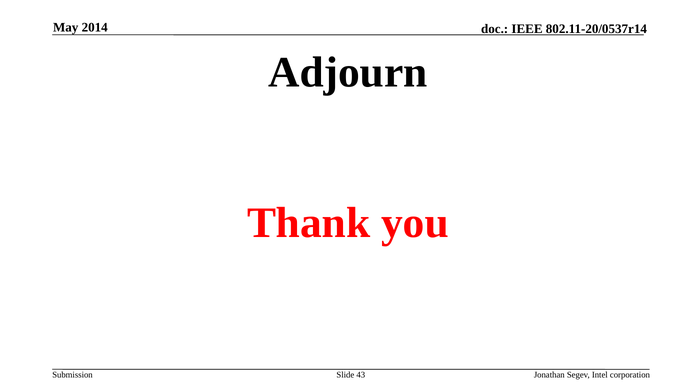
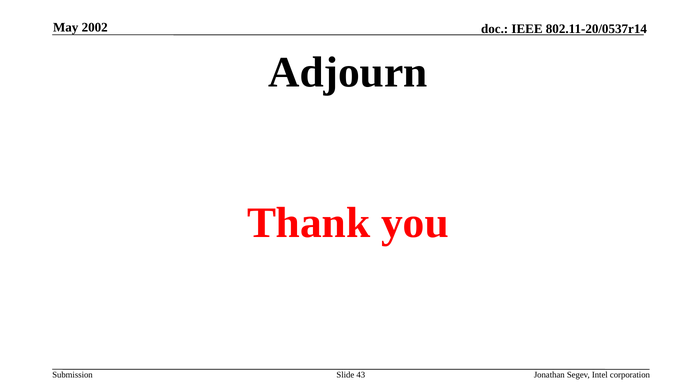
2014: 2014 -> 2002 (95, 28)
